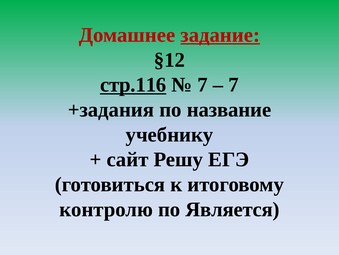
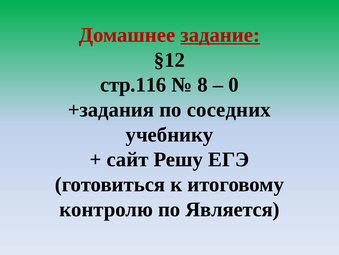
стр.116 underline: present -> none (133, 85)
7: 7 -> 8 (203, 85)
7: 7 -> 0 (234, 85)
название: название -> соседних (229, 109)
